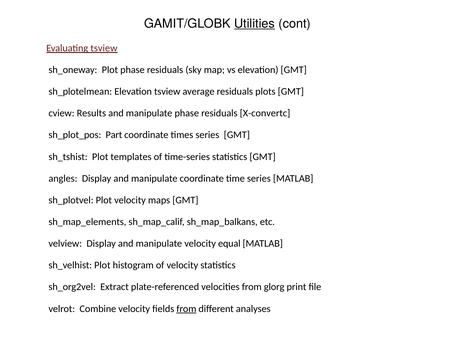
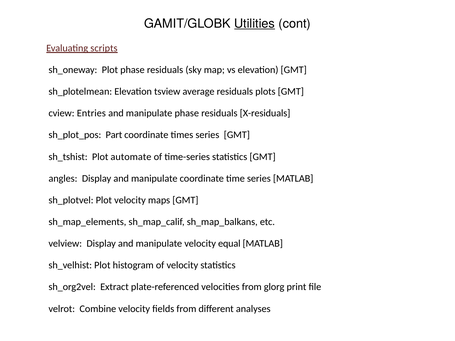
Evaluating tsview: tsview -> scripts (104, 48)
Results: Results -> Entries (91, 113)
X-convertc: X-convertc -> X-residuals (265, 113)
templates: templates -> automate (131, 157)
from underline: present -> none (186, 309)
